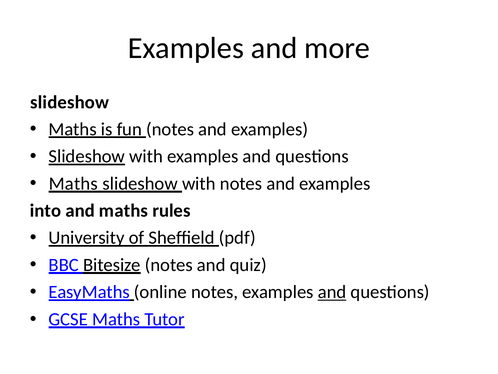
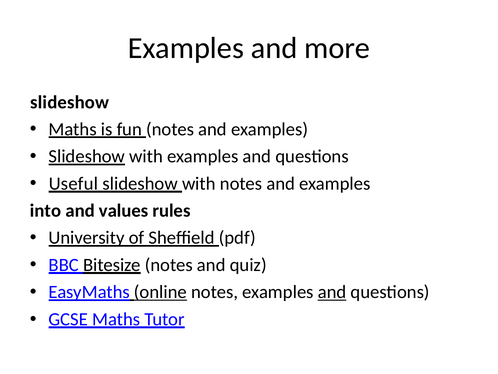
Maths: Maths -> Useful (73, 183)
and maths: maths -> values (124, 211)
online underline: none -> present (160, 292)
